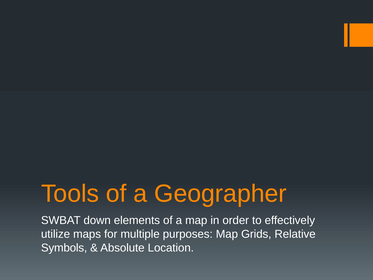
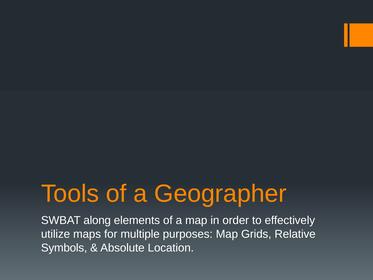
down: down -> along (97, 220)
